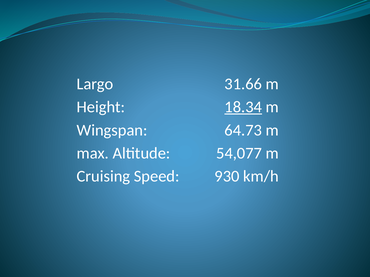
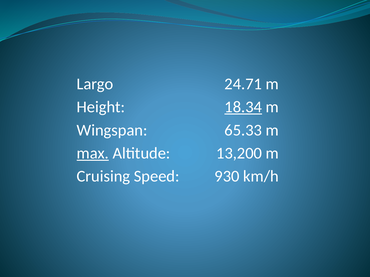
31.66: 31.66 -> 24.71 (243, 84)
64.73: 64.73 -> 65.33 (243, 130)
max underline: none -> present (93, 153)
54,077: 54,077 -> 13,200 (239, 153)
